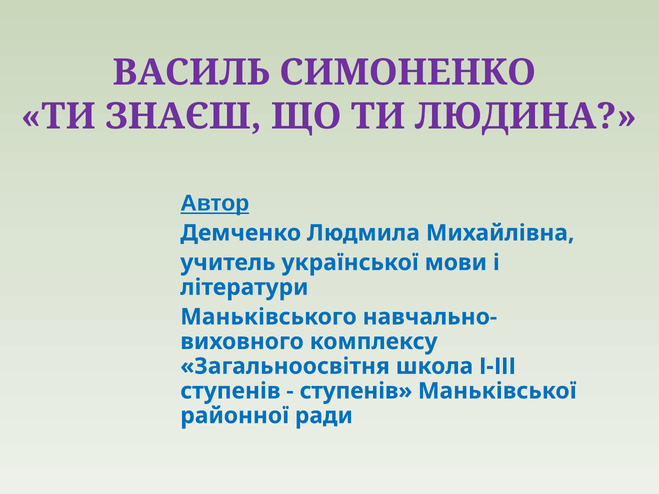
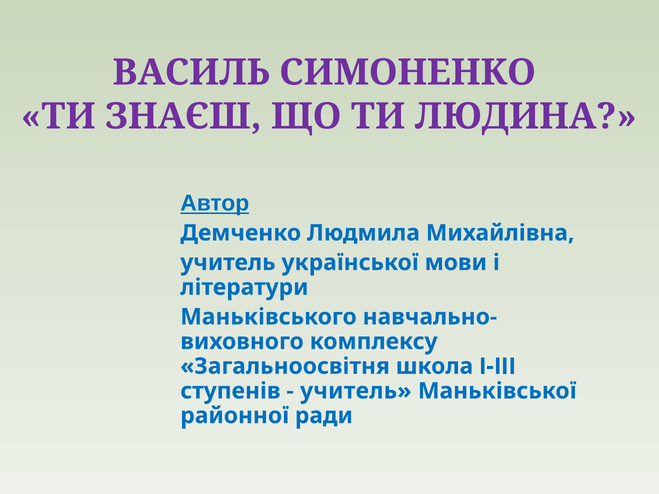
ступенів: ступенів -> учитель (356, 391)
